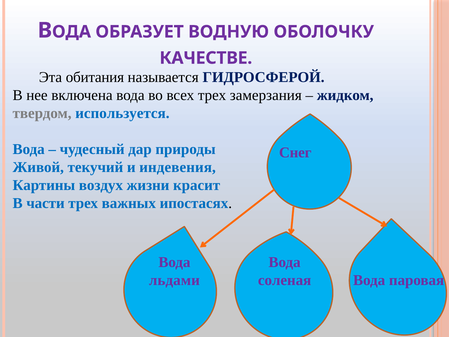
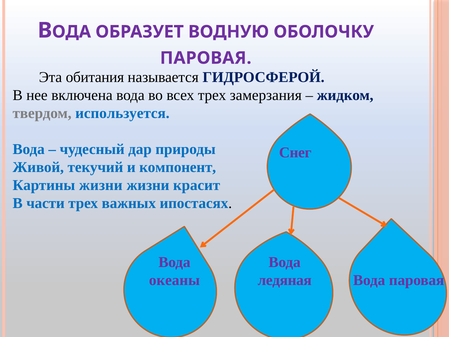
КАЧЕСТВЕ: КАЧЕСТВЕ -> ПАРОВАЯ (206, 58)
индевения: индевения -> компонент (178, 167)
Картины воздух: воздух -> жизни (101, 185)
льдами: льдами -> океаны (174, 280)
соленая: соленая -> ледяная (285, 280)
